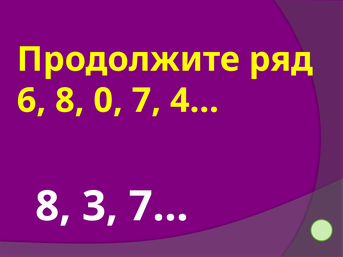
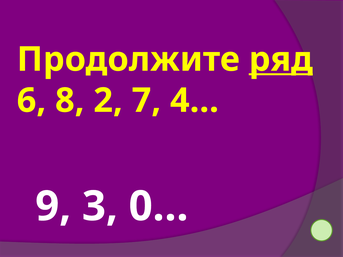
ряд underline: none -> present (281, 59)
0: 0 -> 2 (108, 101)
8: 8 -> 9 (53, 207)
7…: 7… -> 0… (159, 207)
